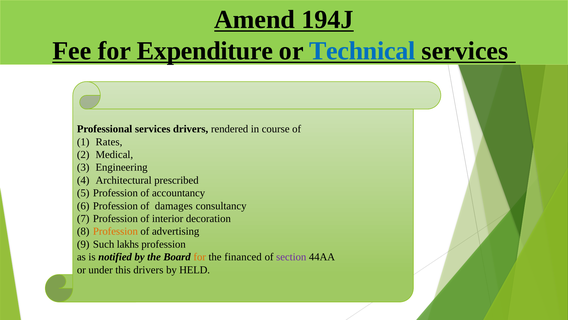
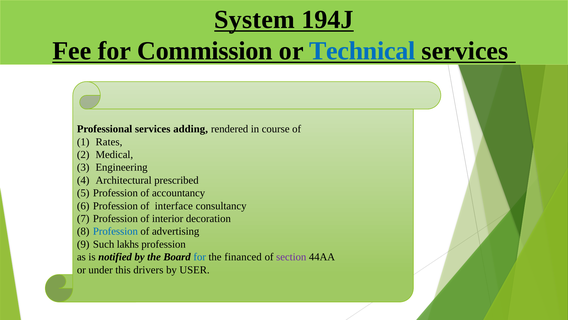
Amend: Amend -> System (255, 20)
Expenditure: Expenditure -> Commission (205, 51)
services drivers: drivers -> adding (191, 129)
damages: damages -> interface (174, 205)
Profession colour: orange -> blue (115, 231)
for colour: orange -> blue (200, 257)
HELD: HELD -> USER (195, 269)
